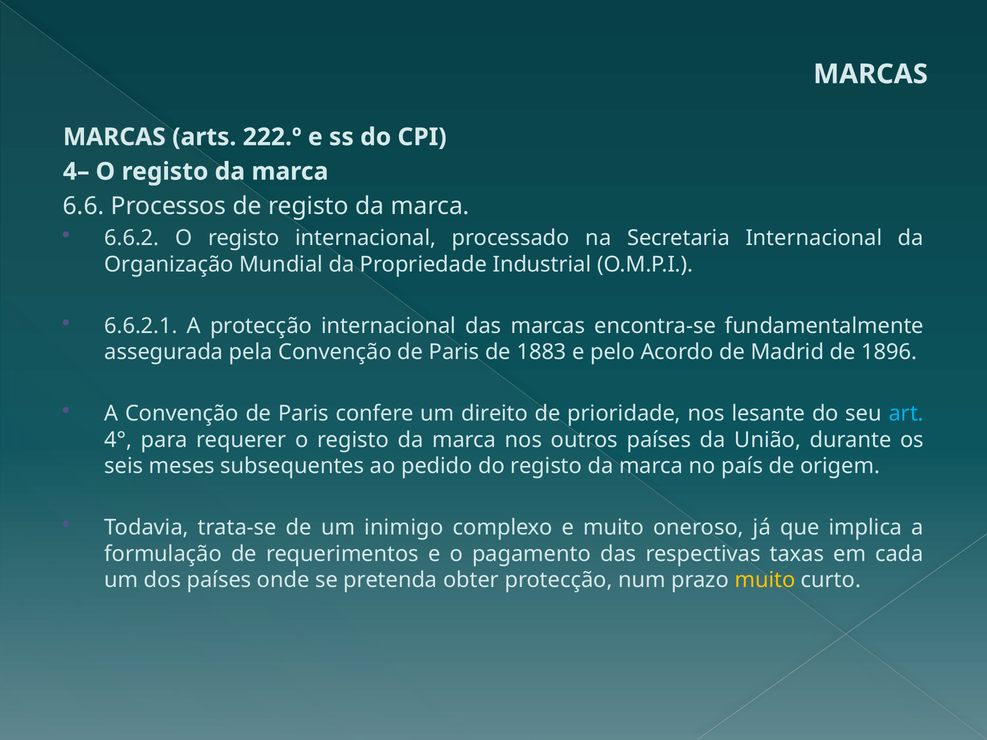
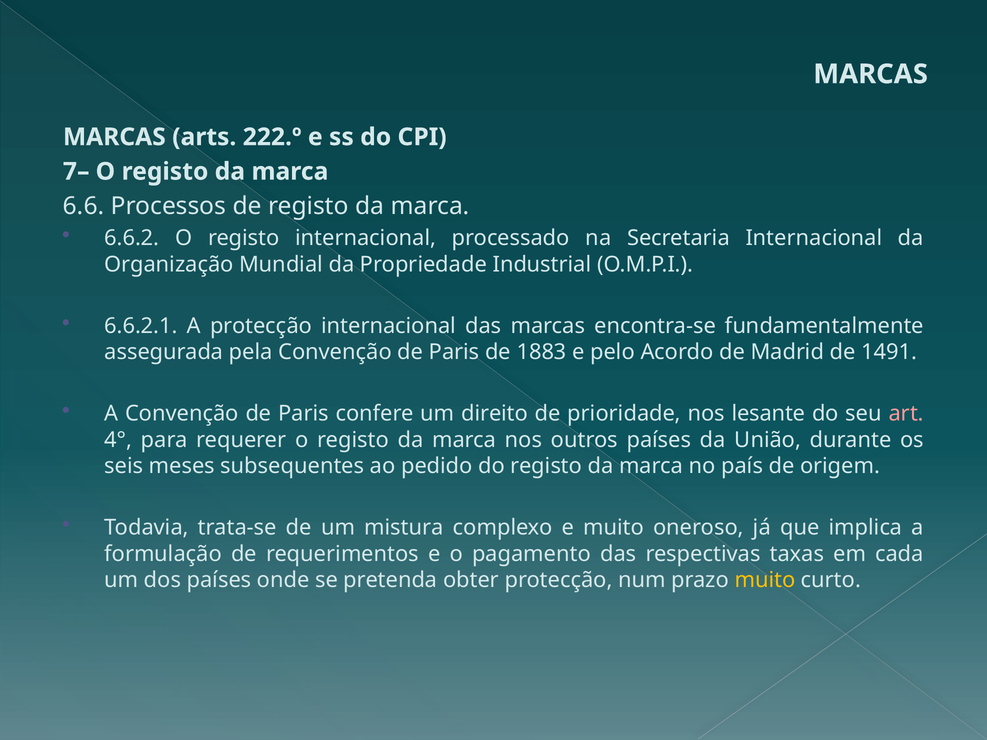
4–: 4– -> 7– (76, 172)
1896: 1896 -> 1491 (889, 352)
art colour: light blue -> pink (906, 414)
inimigo: inimigo -> mistura (404, 528)
